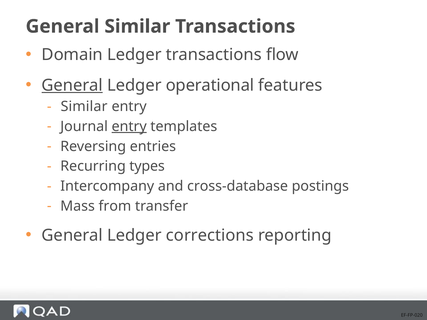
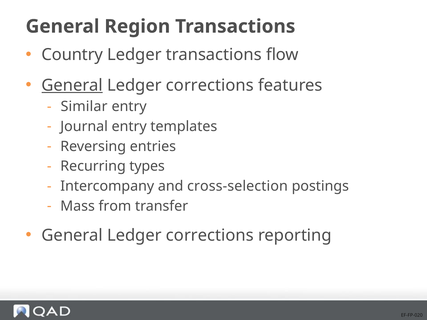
General Similar: Similar -> Region (137, 26)
Domain: Domain -> Country (72, 55)
operational: operational -> corrections (210, 85)
entry underline: present -> none (129, 127)
cross-database: cross-database -> cross-selection (237, 186)
